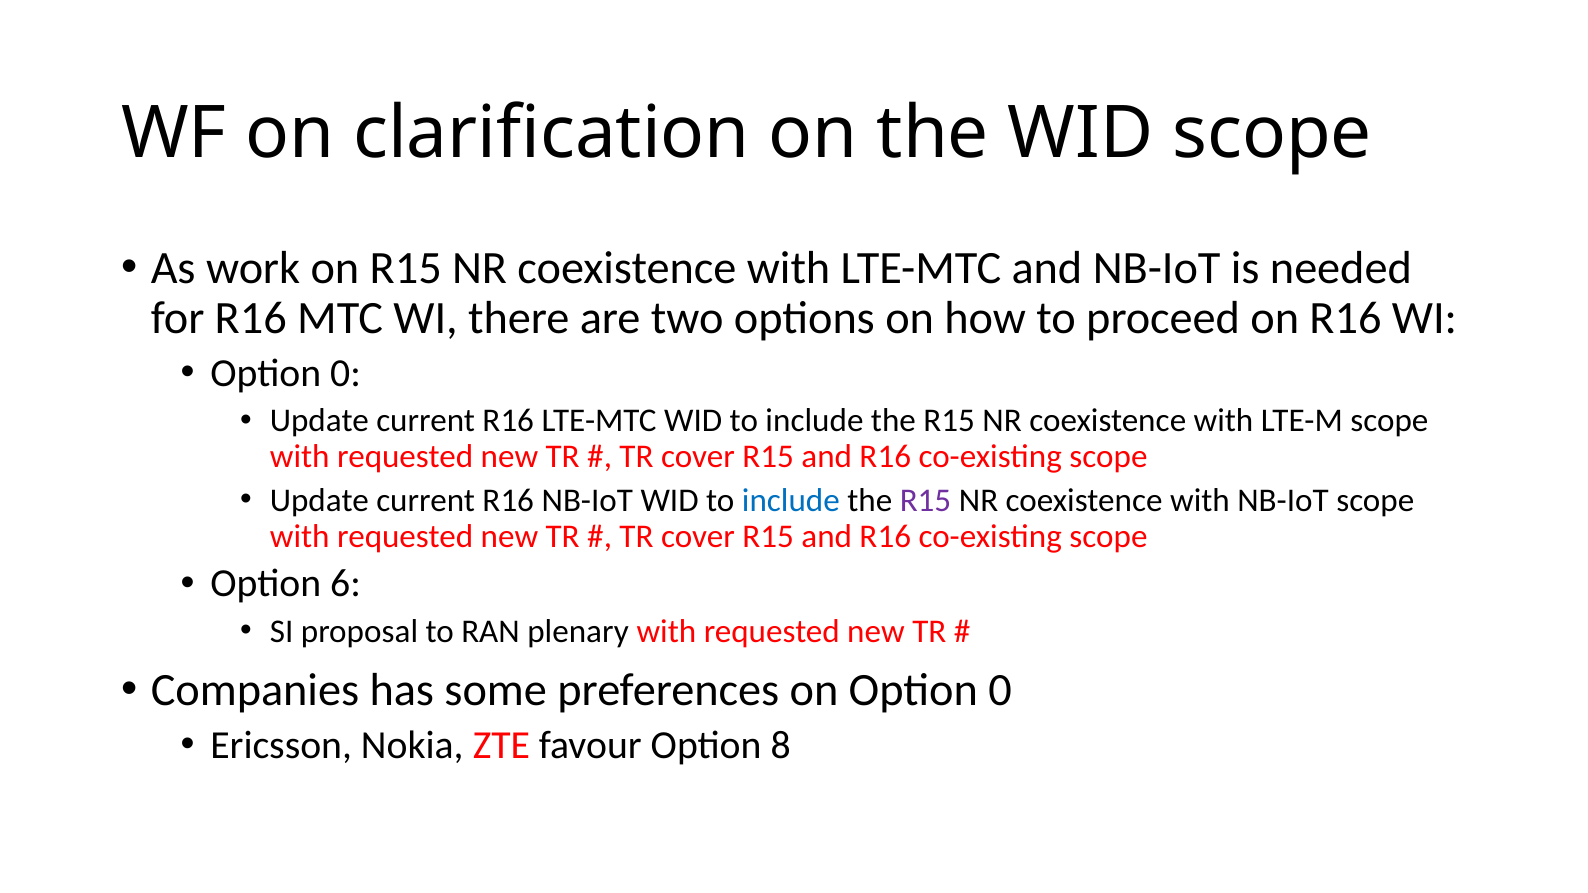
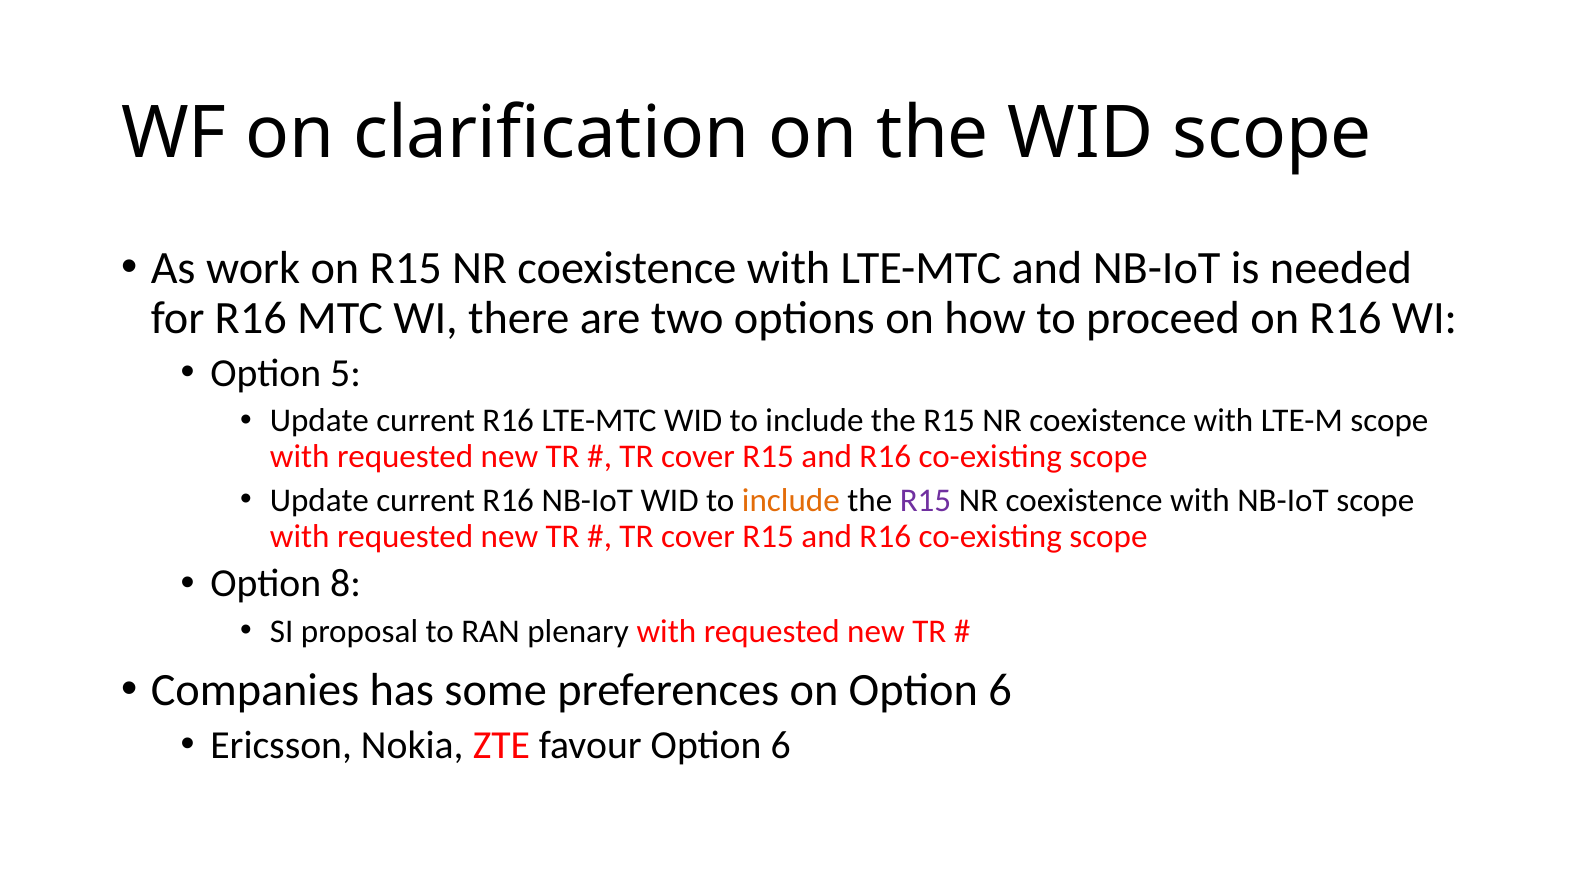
0: 0 -> 5 (346, 373)
include colour: blue -> orange (791, 500)
6: 6 -> 8 (346, 584)
on Option 0: 0 -> 6 (1000, 691)
favour Option 8: 8 -> 6 (781, 745)
